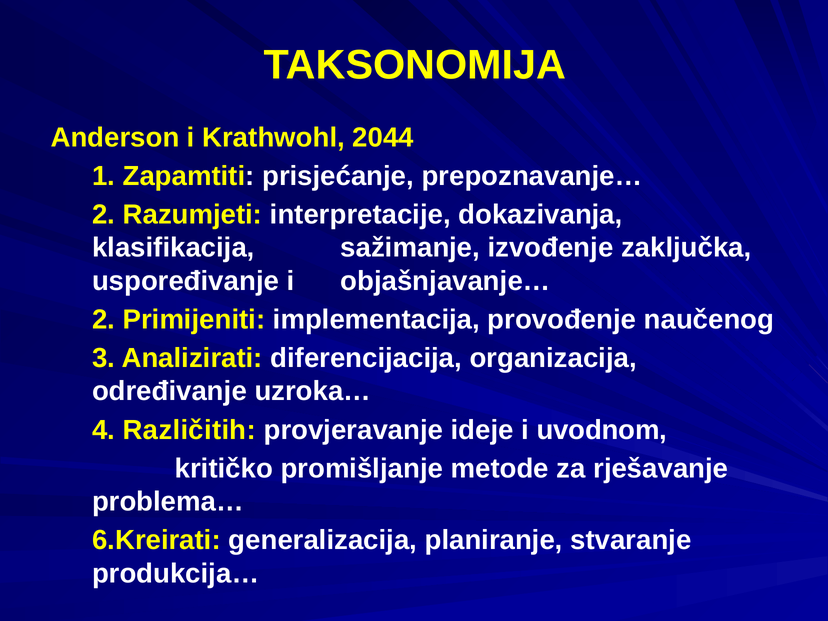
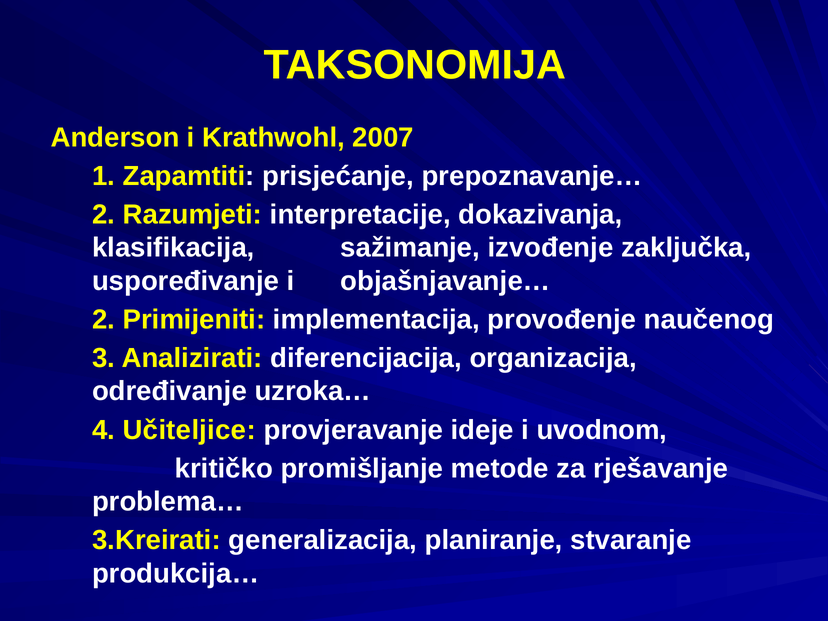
2044: 2044 -> 2007 (383, 137)
Različitih: Različitih -> Učiteljice (189, 430)
6.Kreirati: 6.Kreirati -> 3.Kreirati (156, 540)
